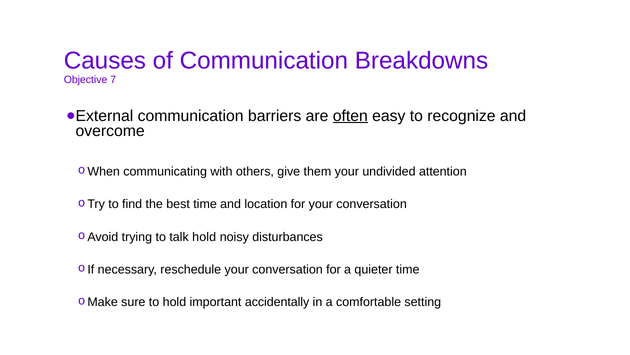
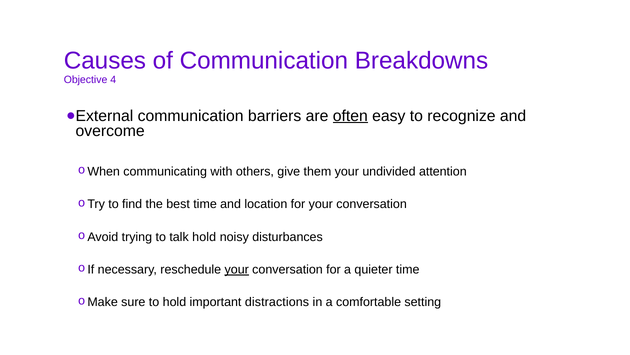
7: 7 -> 4 (113, 80)
your underline: none -> present (237, 269)
accidentally: accidentally -> distractions (277, 302)
